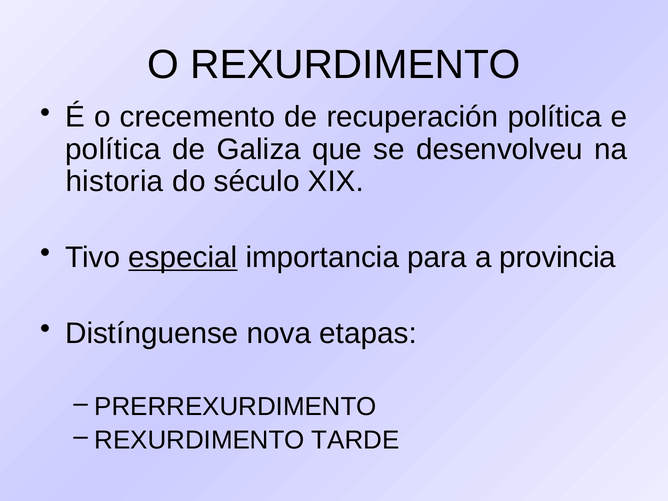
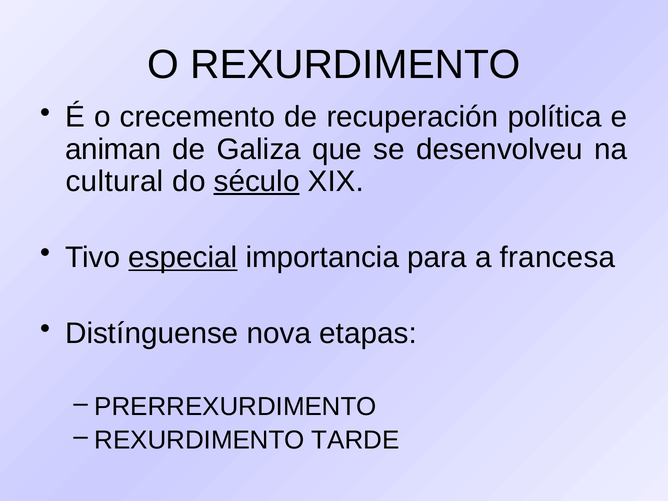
política: política -> animan (113, 149)
historia: historia -> cultural (115, 181)
século underline: none -> present (257, 181)
provincia: provincia -> francesa (557, 257)
